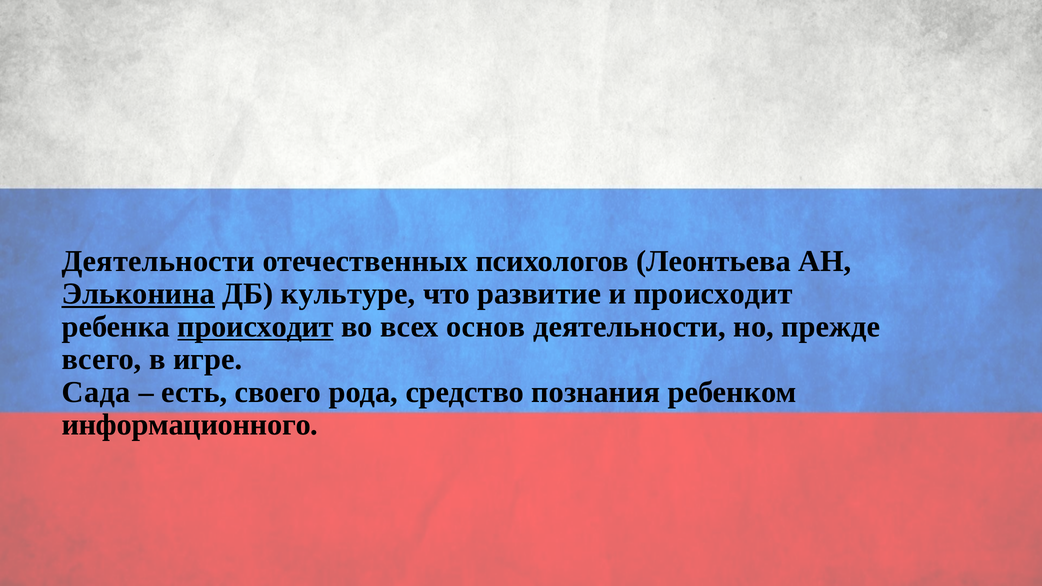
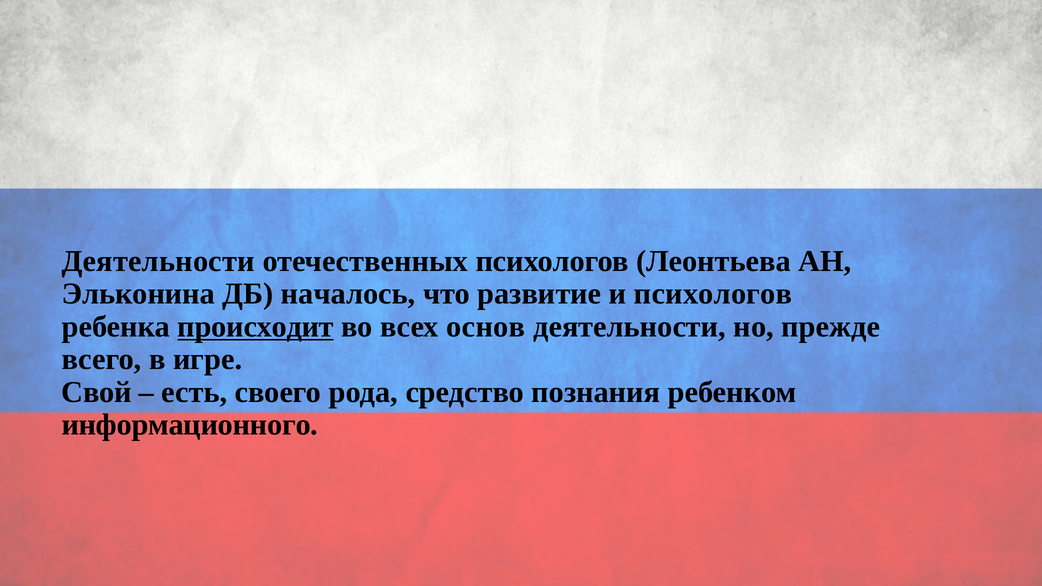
Эльконина underline: present -> none (138, 294)
культуре: культуре -> началось (348, 294)
и происходит: происходит -> психологов (713, 294)
Сада: Сада -> Свой (97, 392)
